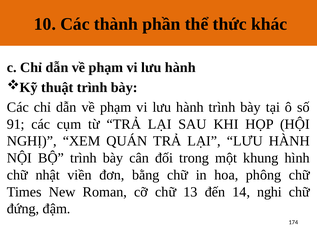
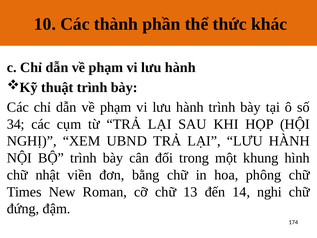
91: 91 -> 34 (16, 124)
QUÁN: QUÁN -> UBND (127, 141)
